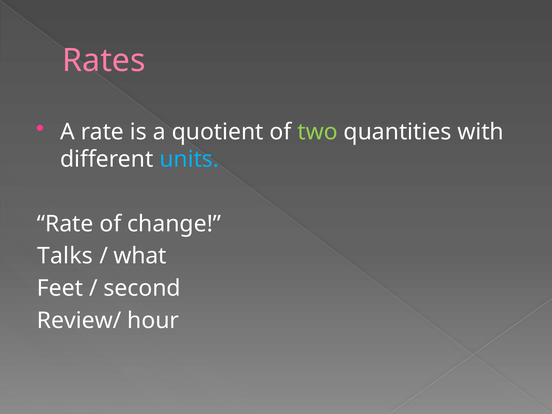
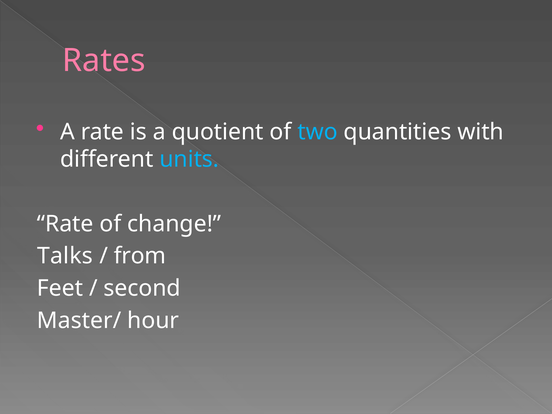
two colour: light green -> light blue (318, 132)
what: what -> from (140, 256)
Review/: Review/ -> Master/ (79, 320)
